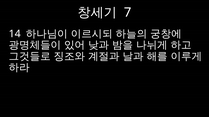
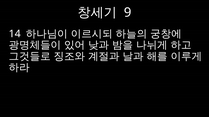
7: 7 -> 9 (128, 13)
